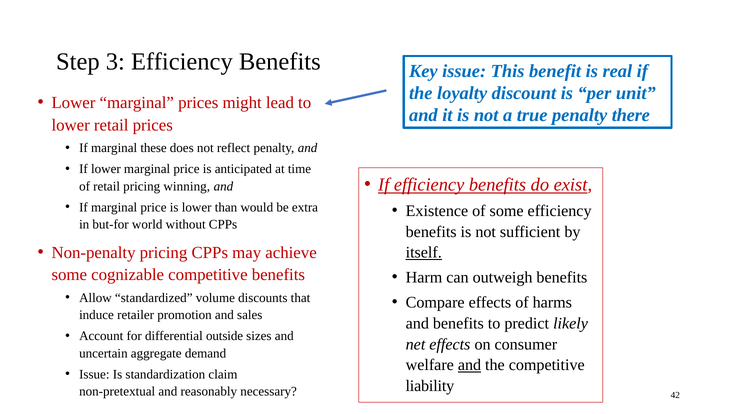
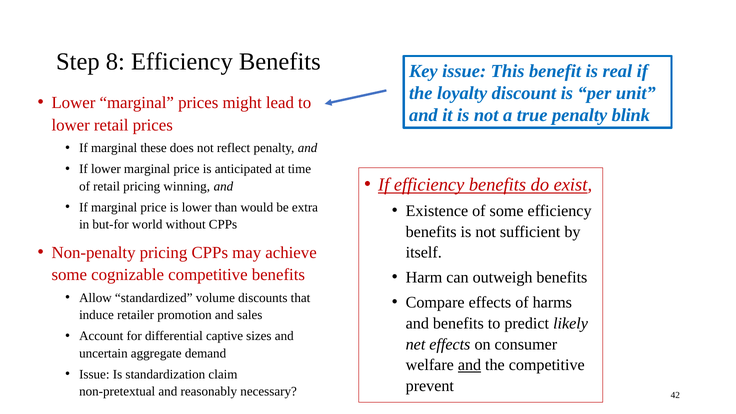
3: 3 -> 8 (115, 62)
there: there -> blink (631, 115)
itself underline: present -> none (424, 253)
outside: outside -> captive (225, 336)
liability: liability -> prevent (430, 386)
